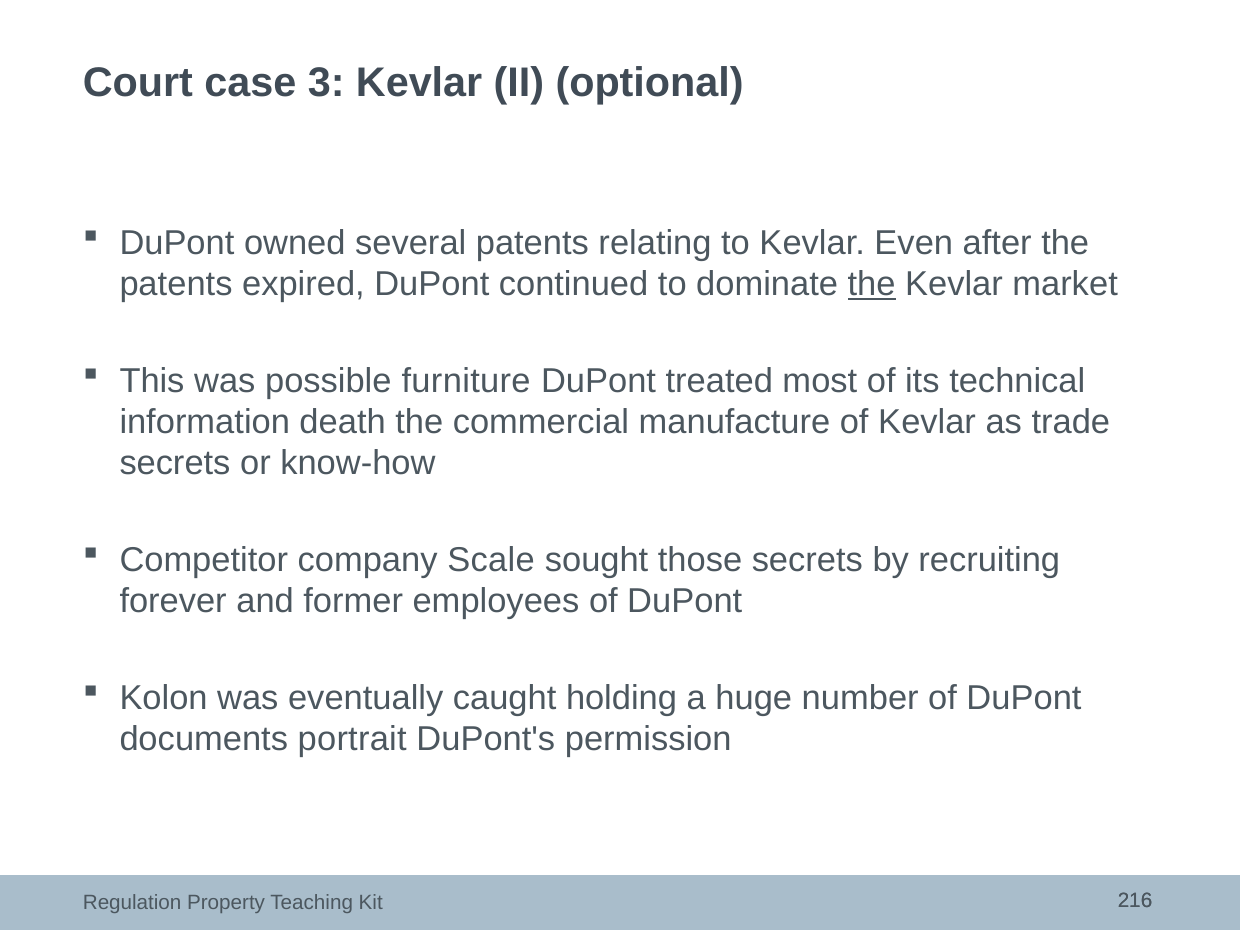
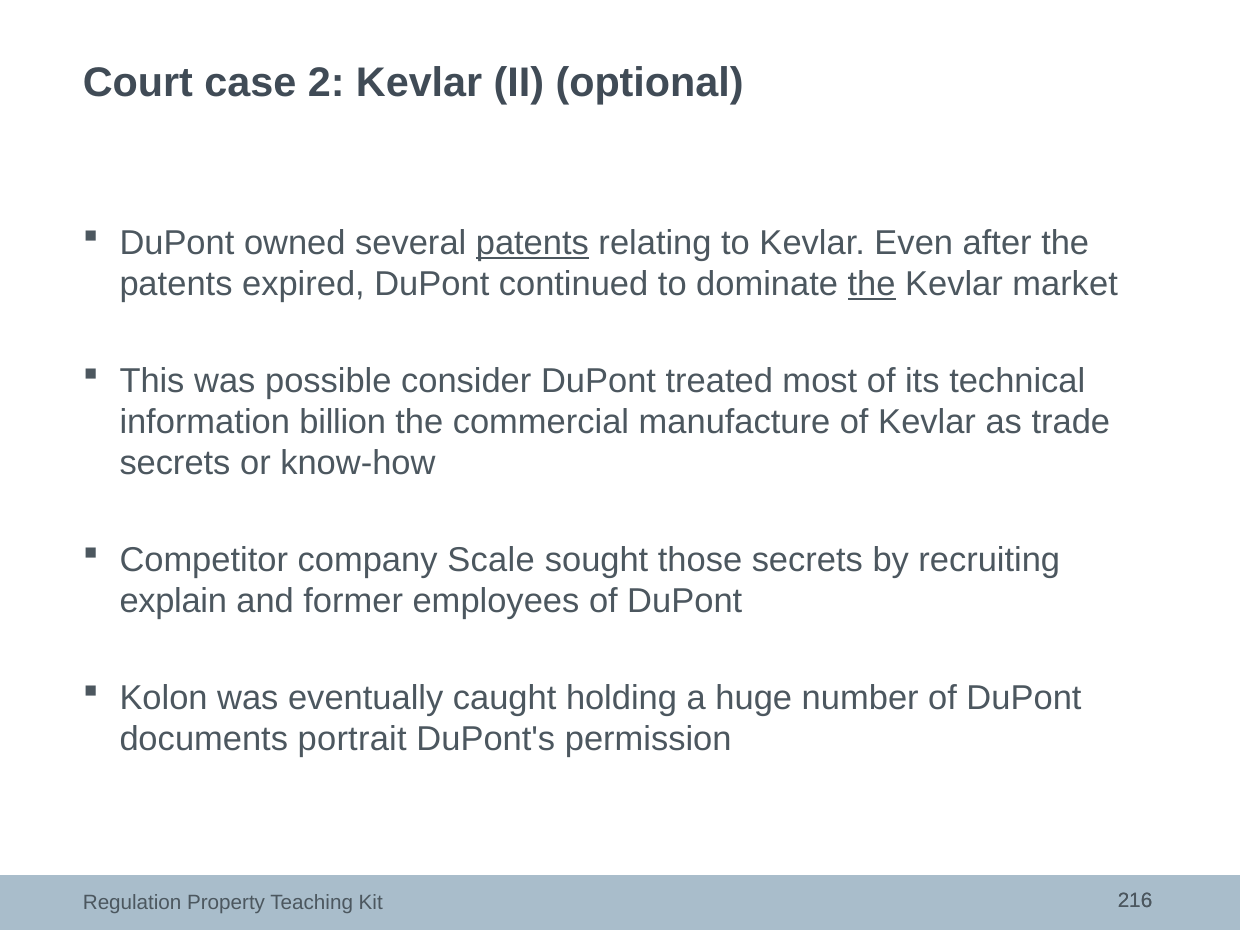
3: 3 -> 2 (326, 83)
patents underline: none -> present (532, 243)
furniture: furniture -> consider (466, 381)
death: death -> billion (343, 422)
forever: forever -> explain (173, 601)
